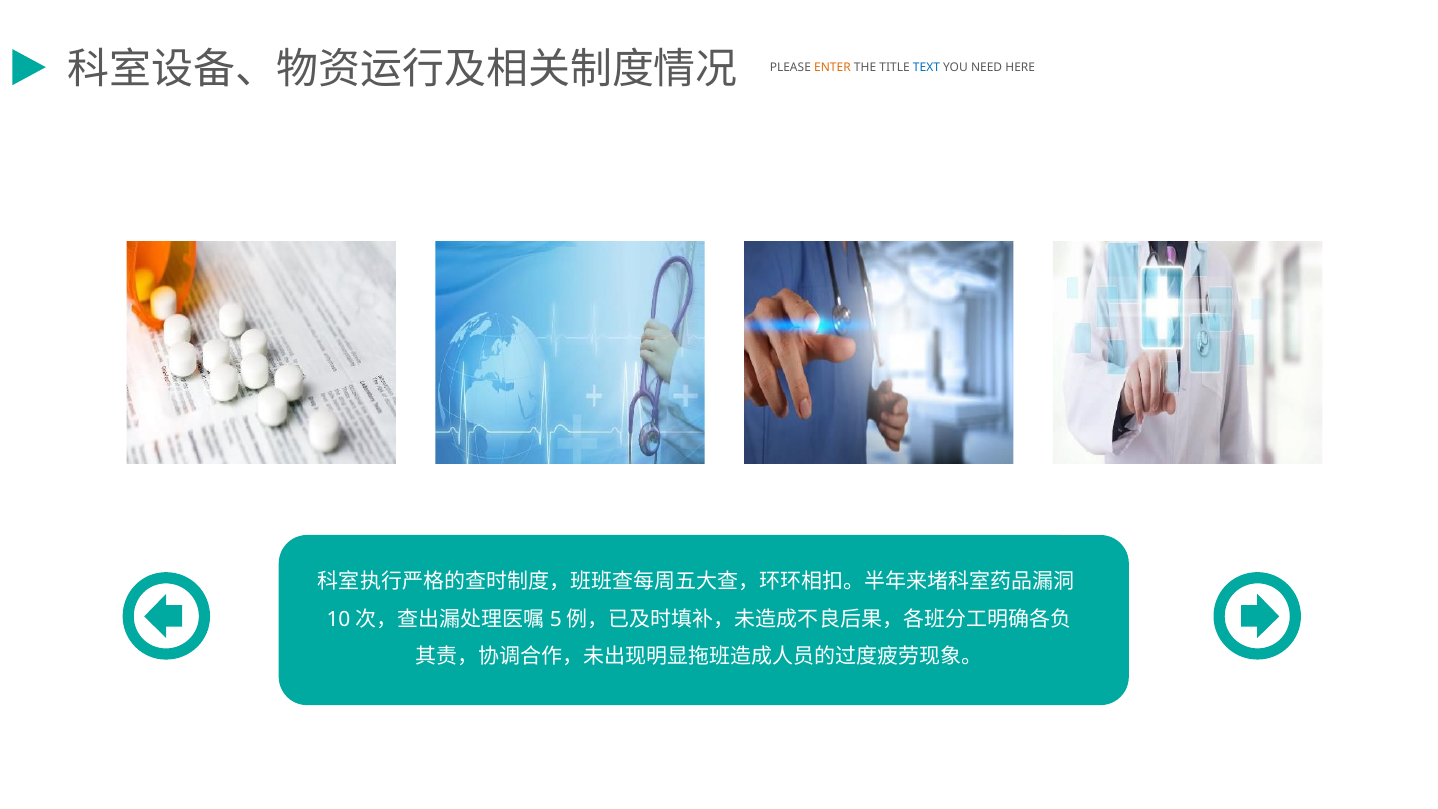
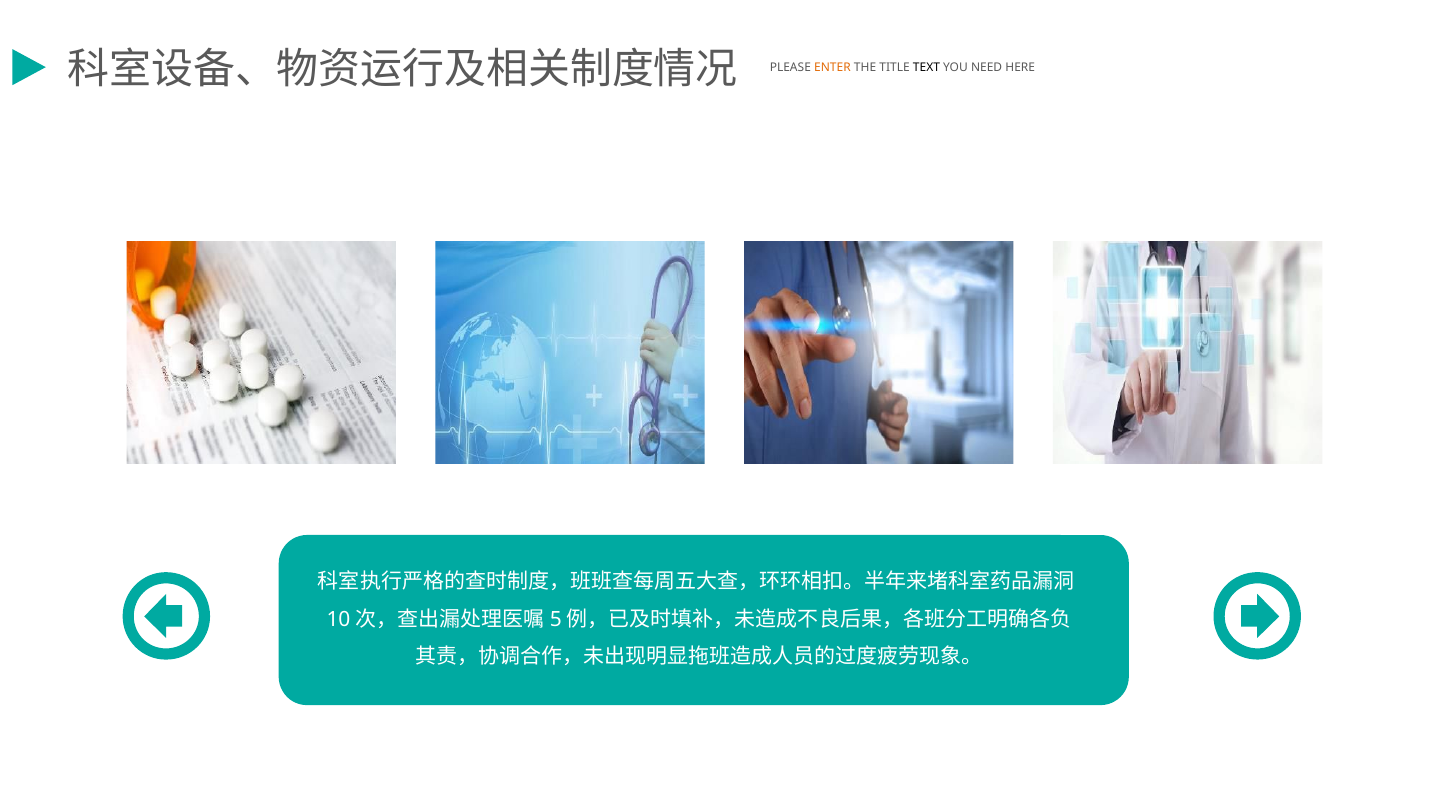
TEXT colour: blue -> black (926, 68)
